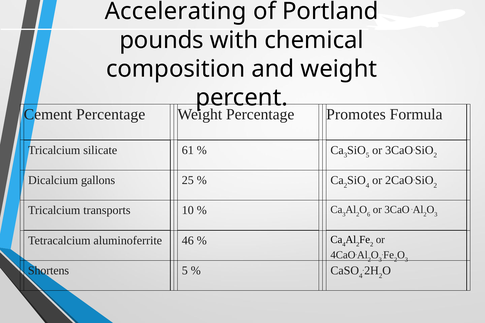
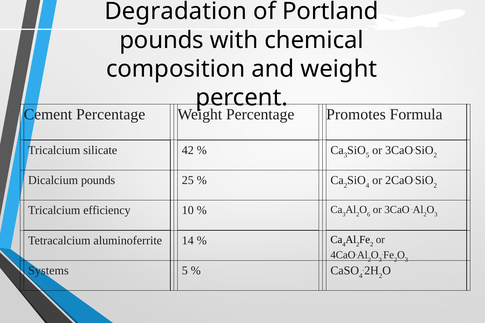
Accelerating: Accelerating -> Degradation (176, 11)
61: 61 -> 42 (188, 150)
Dicalcium gallons: gallons -> pounds (98, 180)
transports: transports -> efficiency (107, 211)
46: 46 -> 14 (188, 241)
Shortens: Shortens -> Systems (48, 271)
